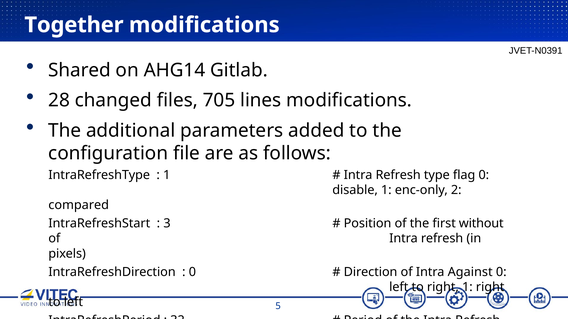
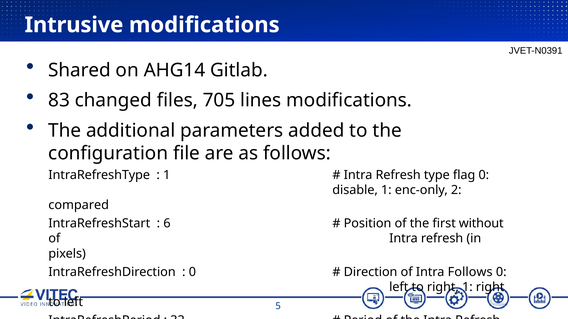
Together: Together -> Intrusive (74, 25)
28: 28 -> 83 (59, 101)
3: 3 -> 6 (167, 224)
Intra Against: Against -> Follows (470, 272)
